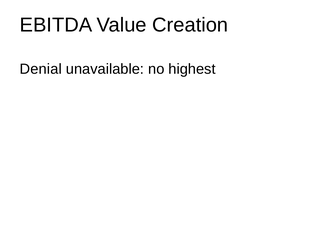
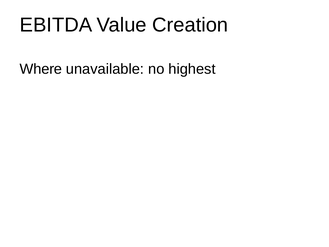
Denial: Denial -> Where (41, 69)
